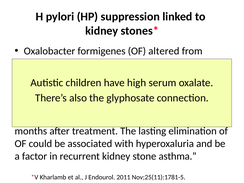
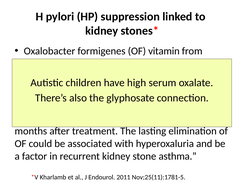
altered: altered -> vitamin (164, 51)
